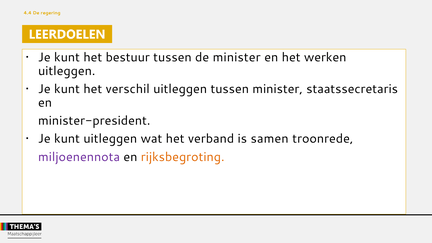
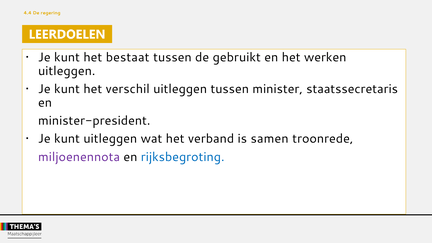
bestuur: bestuur -> bestaat (128, 57)
de minister: minister -> gebruikt (237, 57)
rijksbegroting colour: orange -> blue (183, 157)
